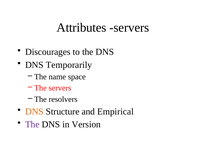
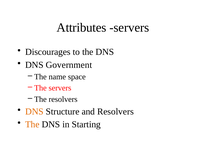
Temporarily: Temporarily -> Government (69, 65)
and Empirical: Empirical -> Resolvers (115, 111)
The colour: purple -> orange (32, 124)
Version: Version -> Starting (86, 124)
